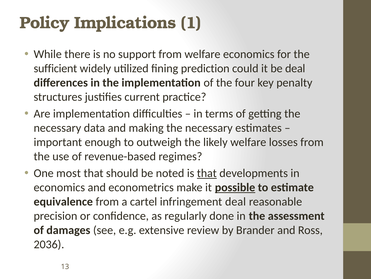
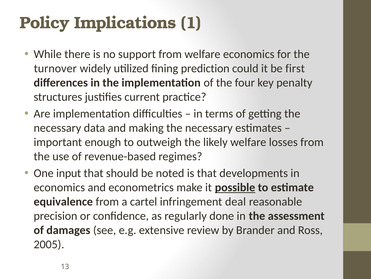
sufficient: sufficient -> turnover (55, 68)
be deal: deal -> first (295, 68)
most: most -> input (69, 173)
that underline: present -> none (207, 173)
2036: 2036 -> 2005 (49, 244)
